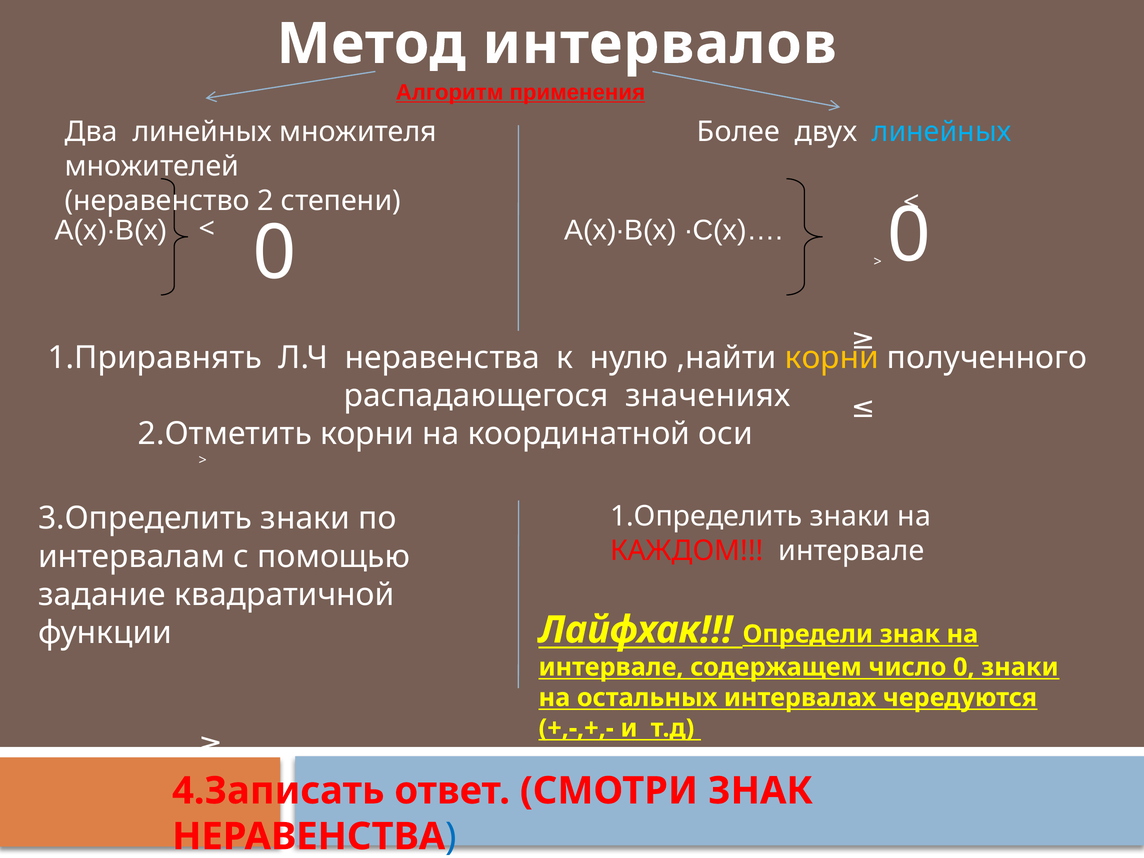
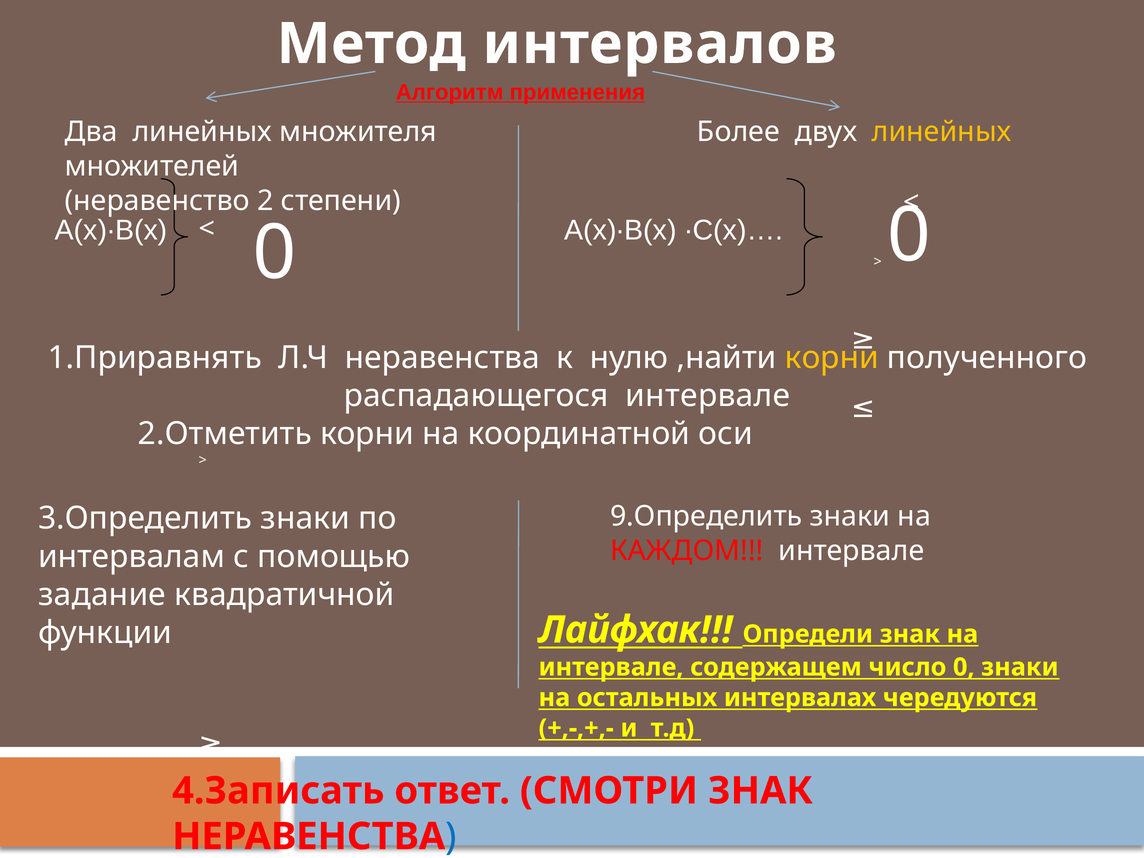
линейных colour: light blue -> yellow (942, 132)
распадающегося значениях: значениях -> интервале (708, 396)
1.Определить: 1.Определить -> 9.Определить (706, 516)
